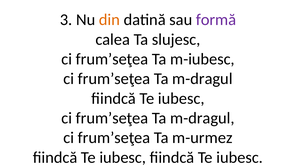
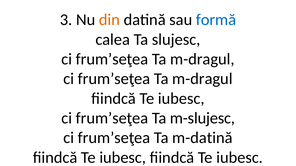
formă colour: purple -> blue (216, 20)
m-iubesc: m-iubesc -> m-dragul (202, 59)
m-dragul: m-dragul -> m-slujesc (202, 118)
m-urmez: m-urmez -> m-datină (202, 138)
